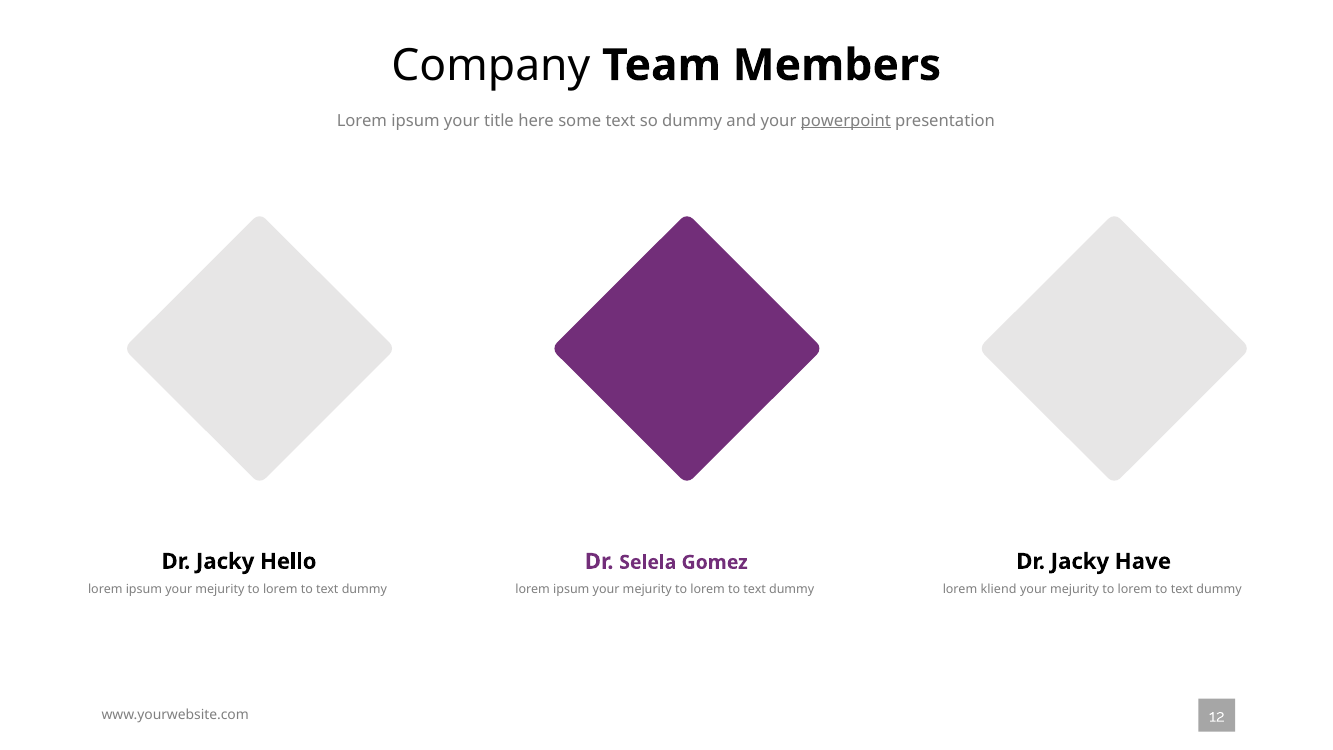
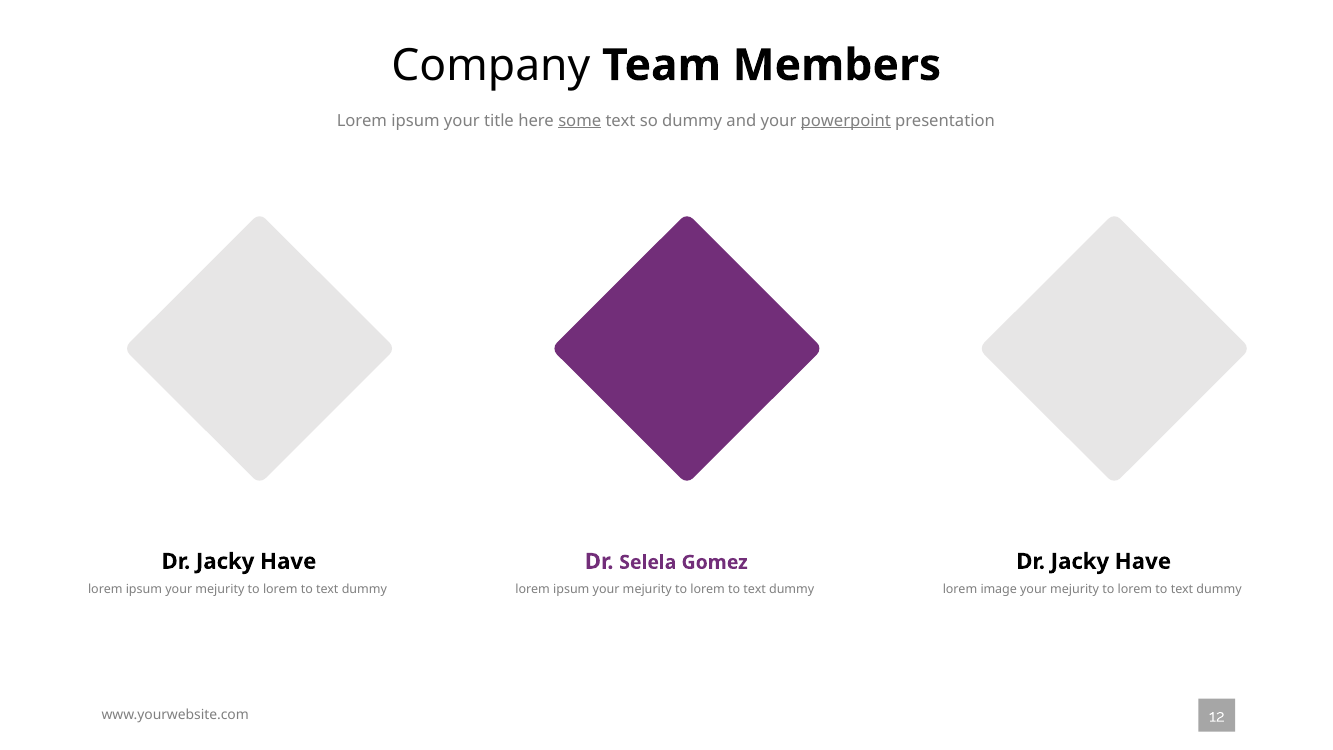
some underline: none -> present (580, 121)
Hello: Hello -> Have (288, 561)
kliend: kliend -> image (999, 589)
